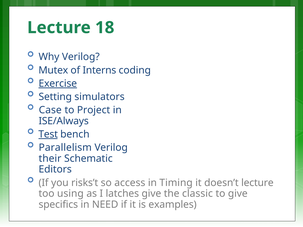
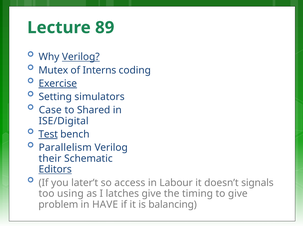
18: 18 -> 89 (105, 28)
Verilog underline: none -> present (81, 57)
Project: Project -> Shared (94, 110)
ISE/Always: ISE/Always -> ISE/Digital (64, 121)
Editors underline: none -> present (55, 170)
risks’t: risks’t -> later’t (85, 183)
Timing: Timing -> Labour (176, 183)
doesn’t lecture: lecture -> signals (257, 183)
classic: classic -> timing (198, 194)
specifics: specifics -> problem (58, 205)
NEED: NEED -> HAVE (105, 205)
examples: examples -> balancing (173, 205)
